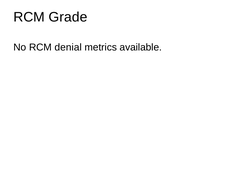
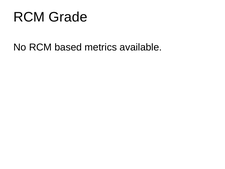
denial: denial -> based (68, 47)
